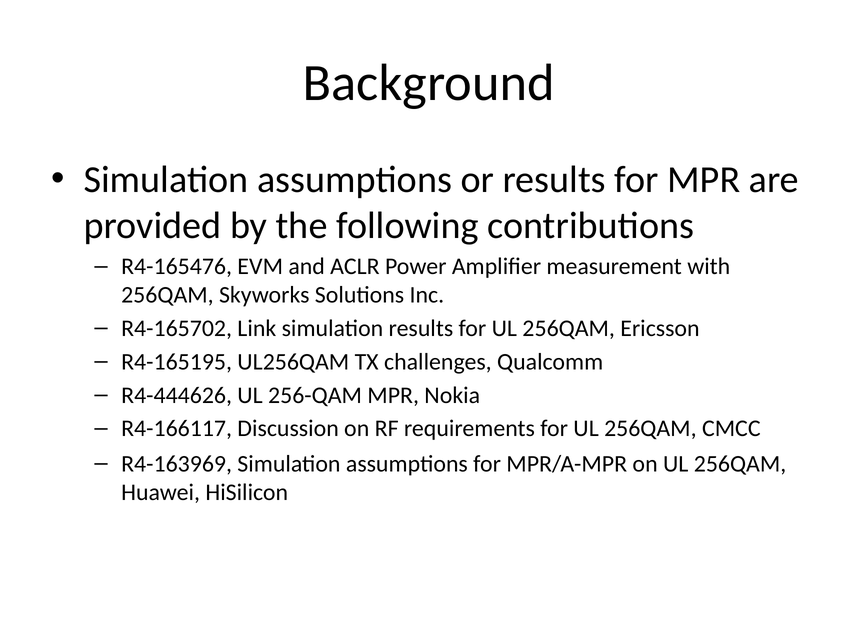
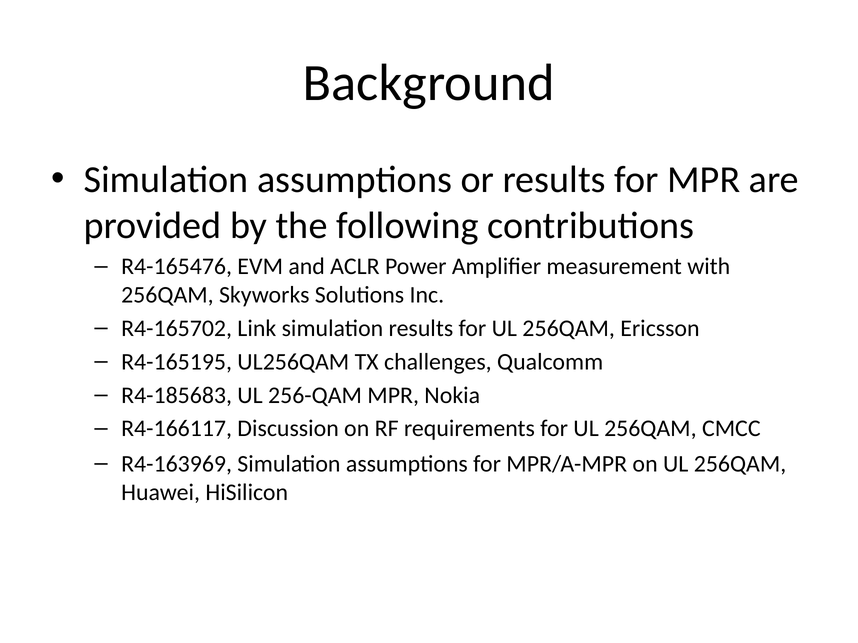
R4-444626: R4-444626 -> R4-185683 (177, 395)
